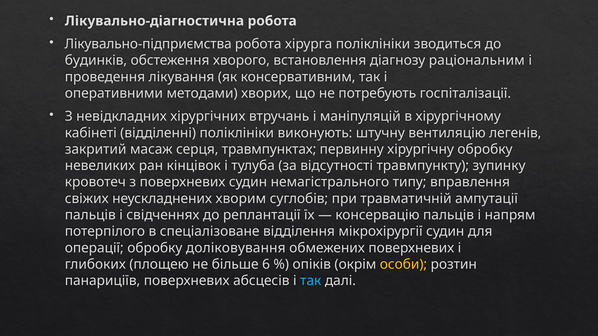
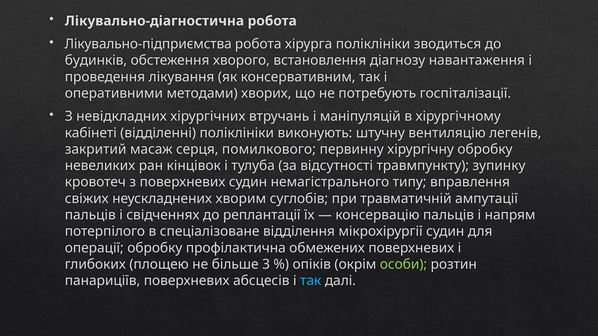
раціональним: раціональним -> навантаження (477, 61)
травмпунктах: травмпунктах -> помилкового (269, 149)
доліковування: доліковування -> профілактична (236, 248)
6: 6 -> 3 (266, 265)
особи colour: yellow -> light green (403, 265)
